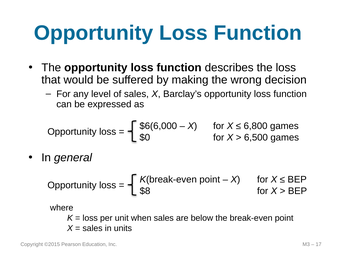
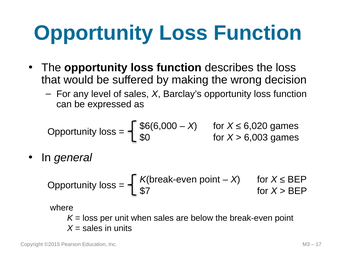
6,800: 6,800 -> 6,020 (256, 126)
6,500: 6,500 -> 6,003 (256, 138)
$8: $8 -> $7 (145, 191)
